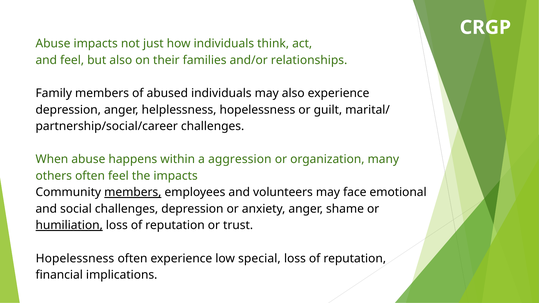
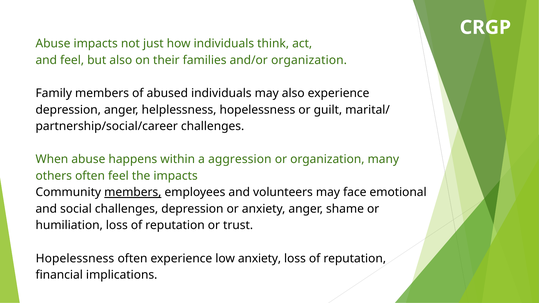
and/or relationships: relationships -> organization (309, 60)
humiliation underline: present -> none (69, 226)
low special: special -> anxiety (260, 259)
